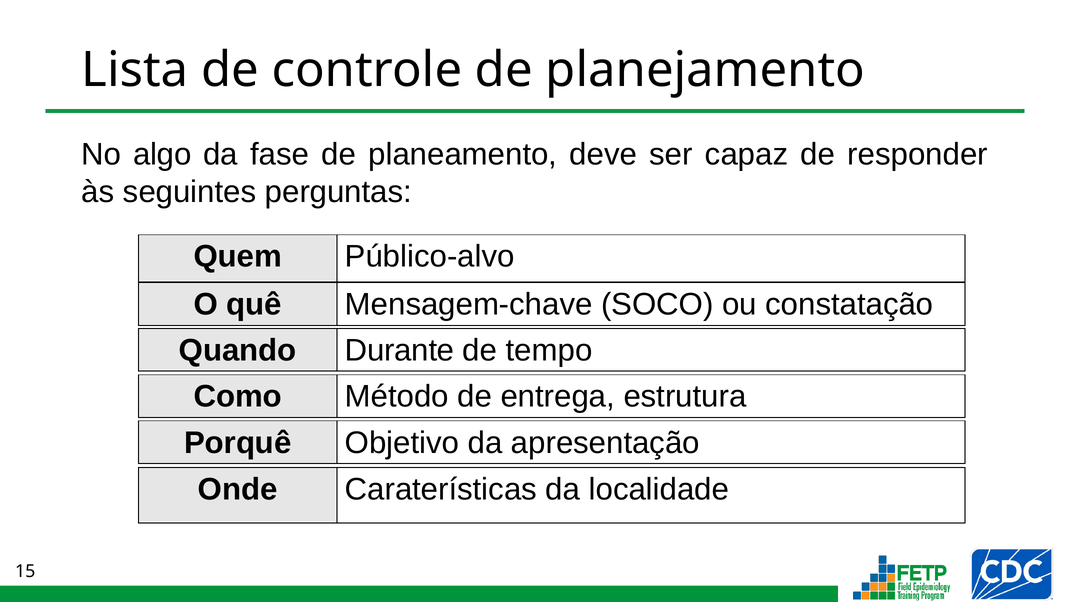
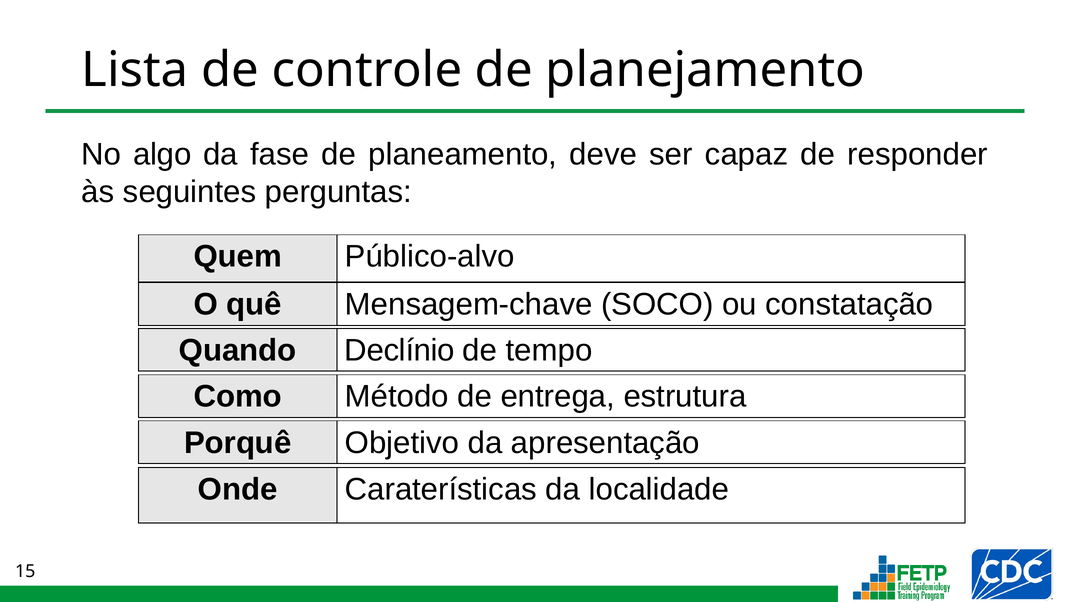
Durante: Durante -> Declínio (400, 350)
